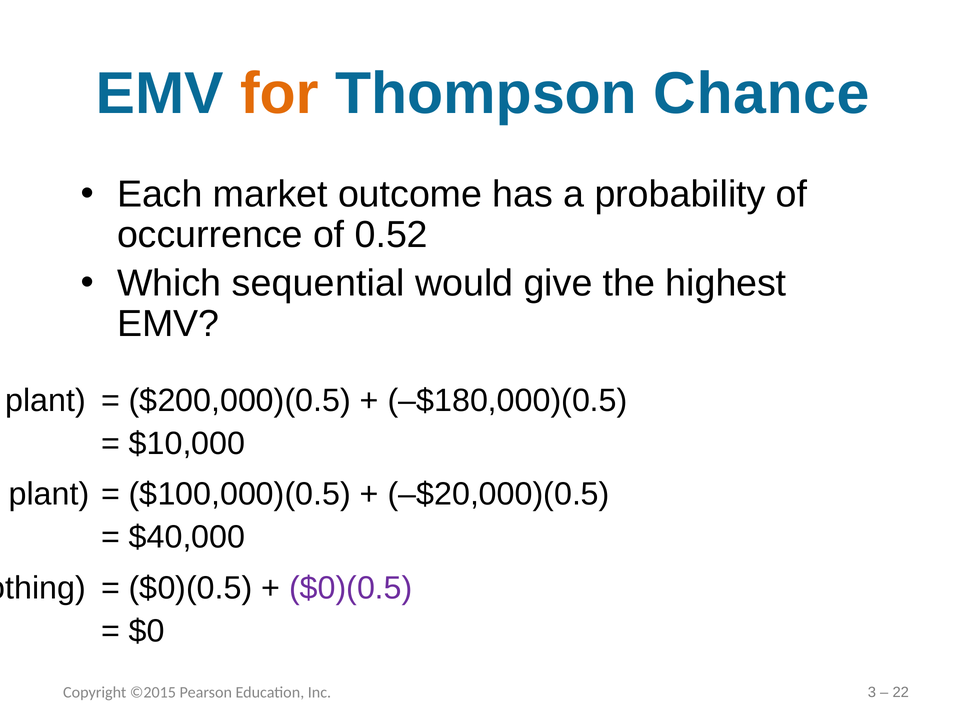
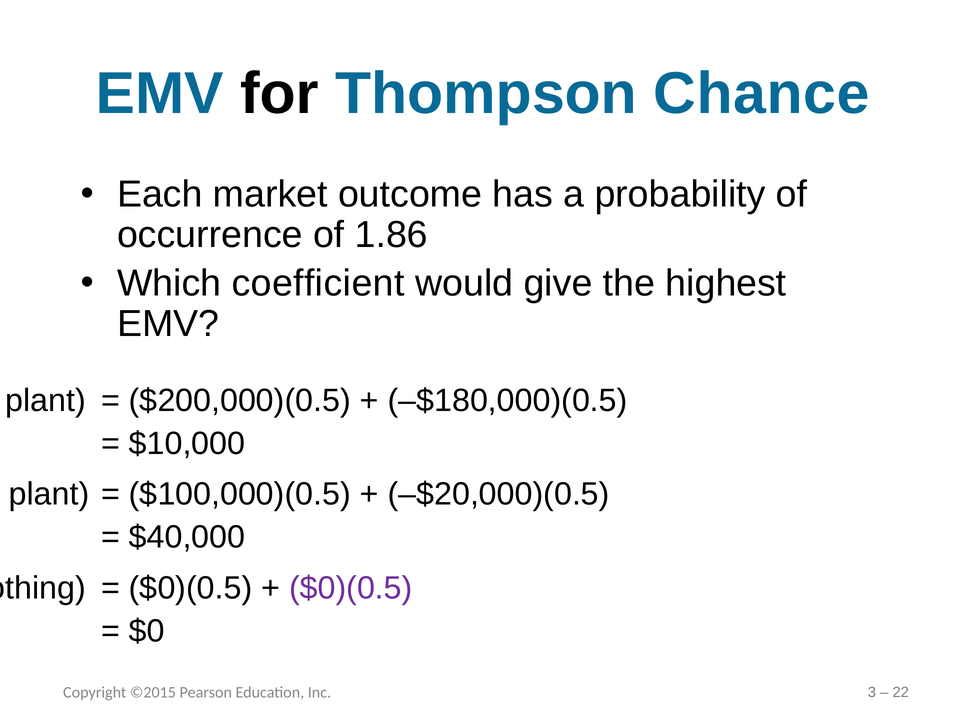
for colour: orange -> black (279, 94)
0.52: 0.52 -> 1.86 (391, 235)
sequential: sequential -> coefficient (318, 283)
